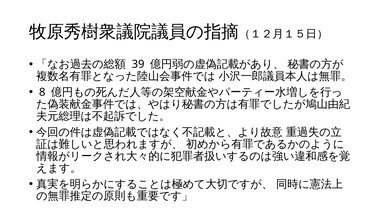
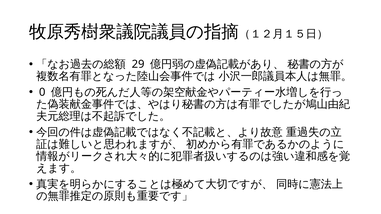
39: 39 -> 29 (138, 64)
8: 8 -> 0 (42, 92)
